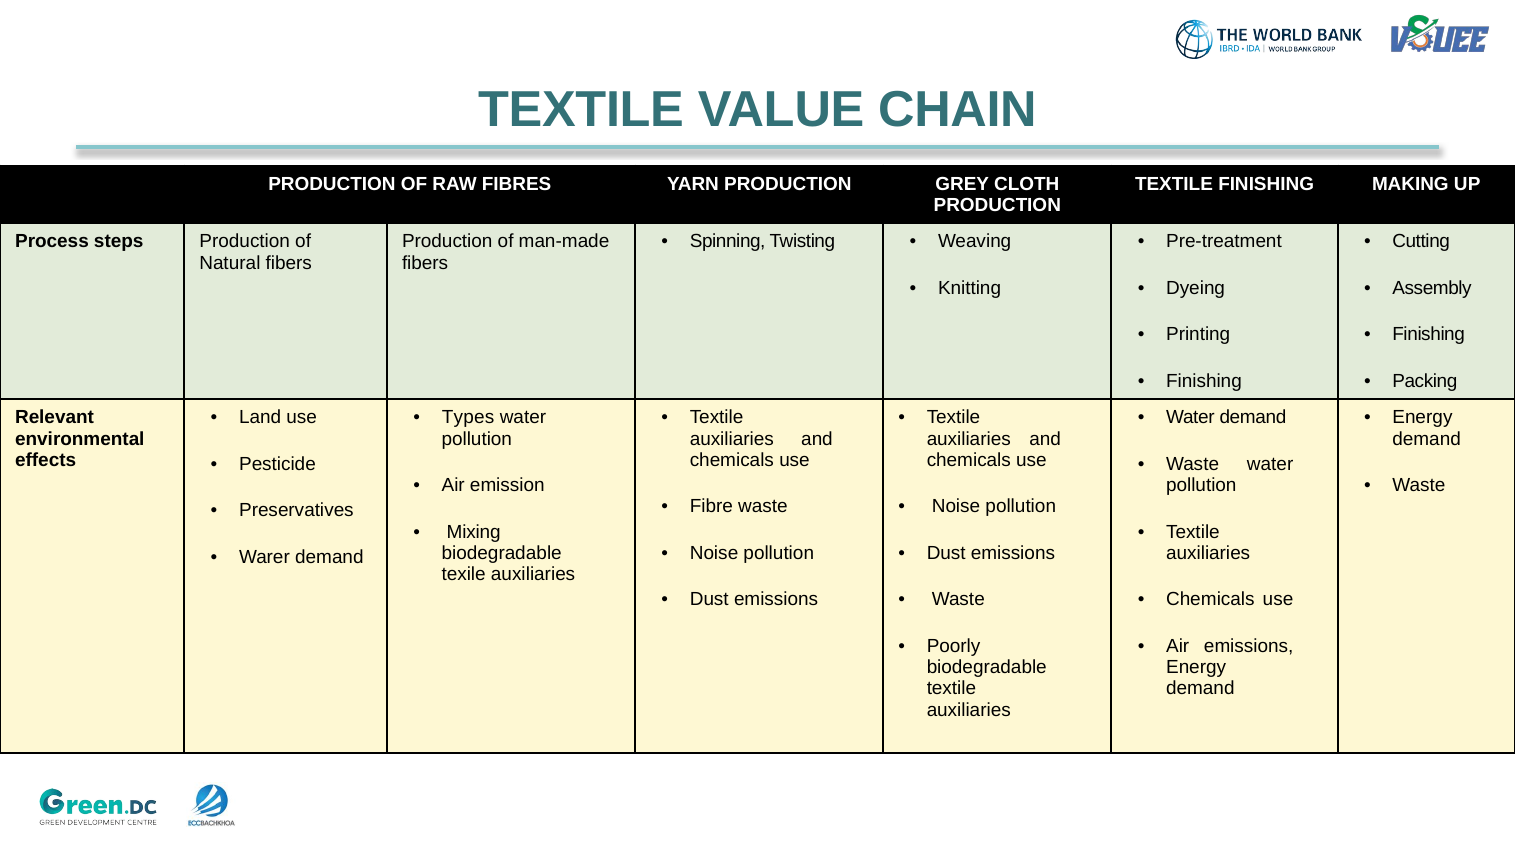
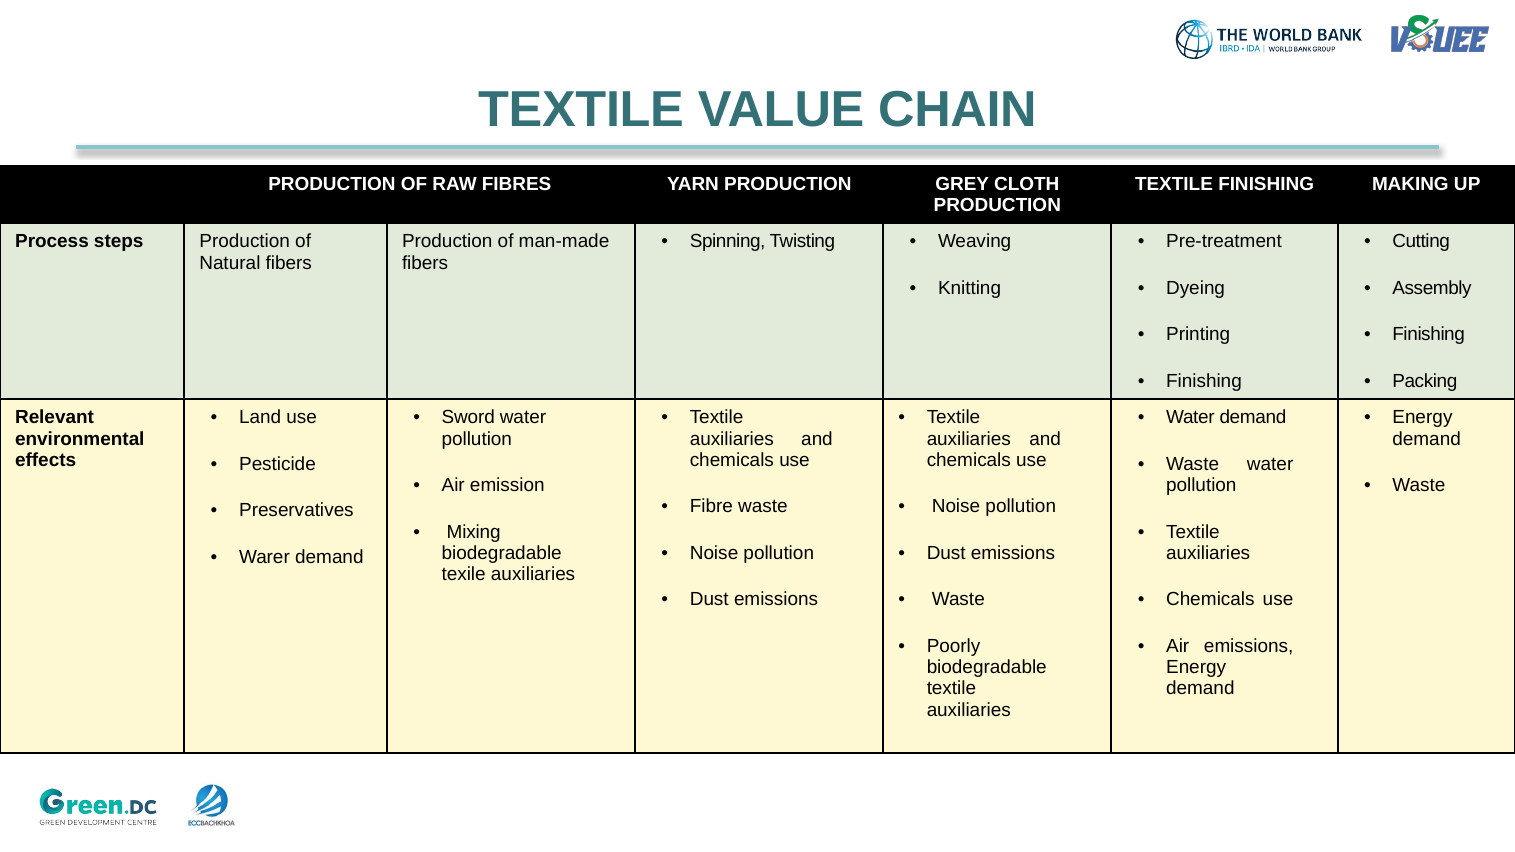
Types: Types -> Sword (468, 418)
